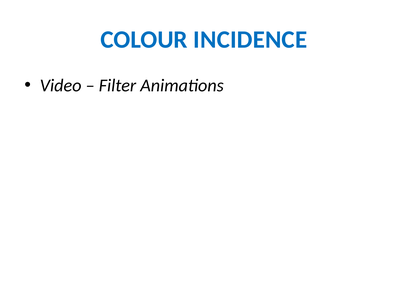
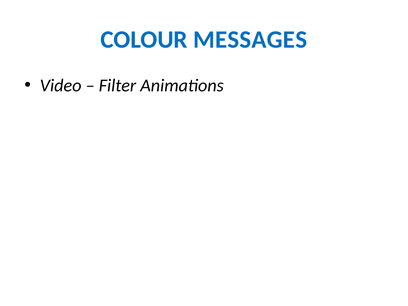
INCIDENCE: INCIDENCE -> MESSAGES (250, 39)
